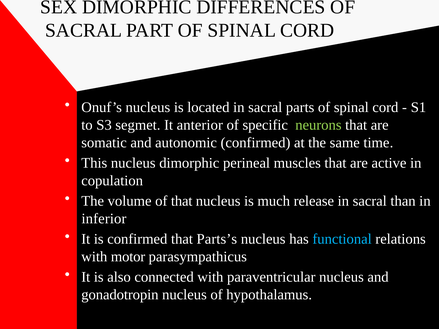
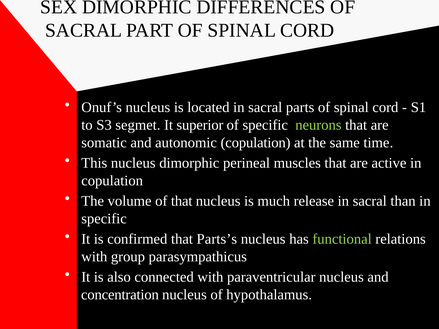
anterior: anterior -> superior (200, 125)
autonomic confirmed: confirmed -> copulation (256, 143)
inferior: inferior -> specific (104, 219)
functional colour: light blue -> light green (342, 239)
motor: motor -> group (128, 257)
gonadotropin: gonadotropin -> concentration (120, 295)
